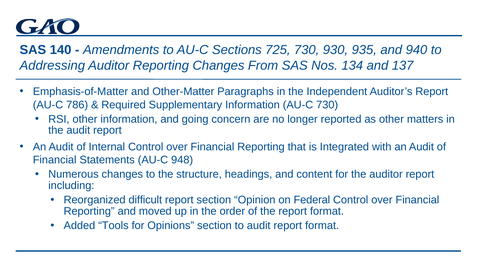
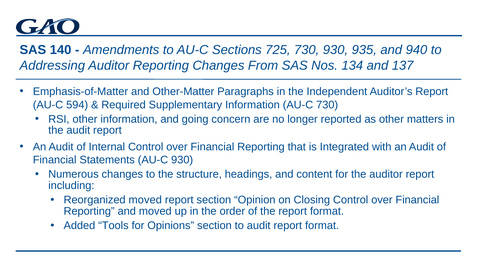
786: 786 -> 594 (77, 105)
AU-C 948: 948 -> 930 (182, 160)
Reorganized difficult: difficult -> moved (145, 200)
Federal: Federal -> Closing (312, 200)
